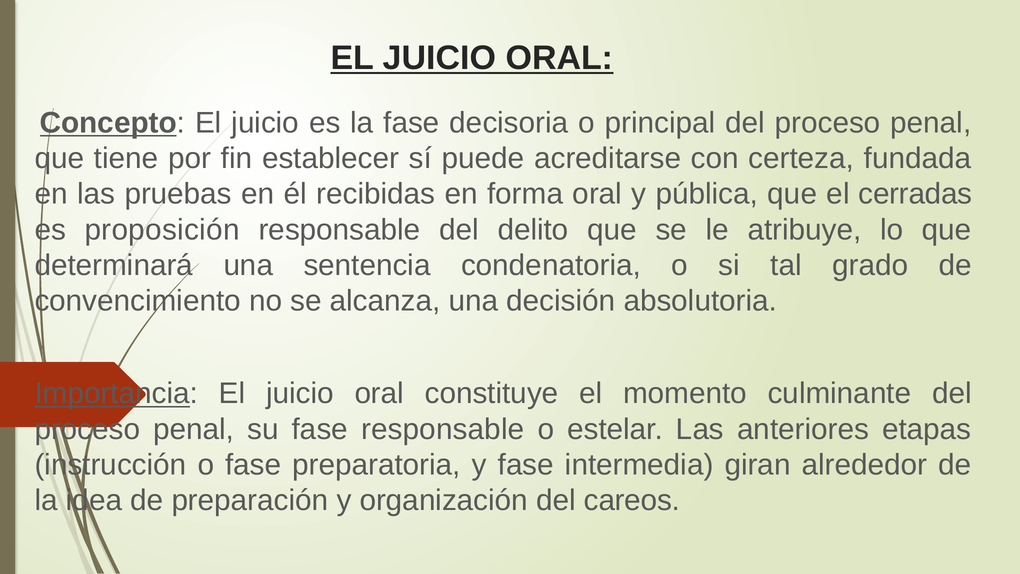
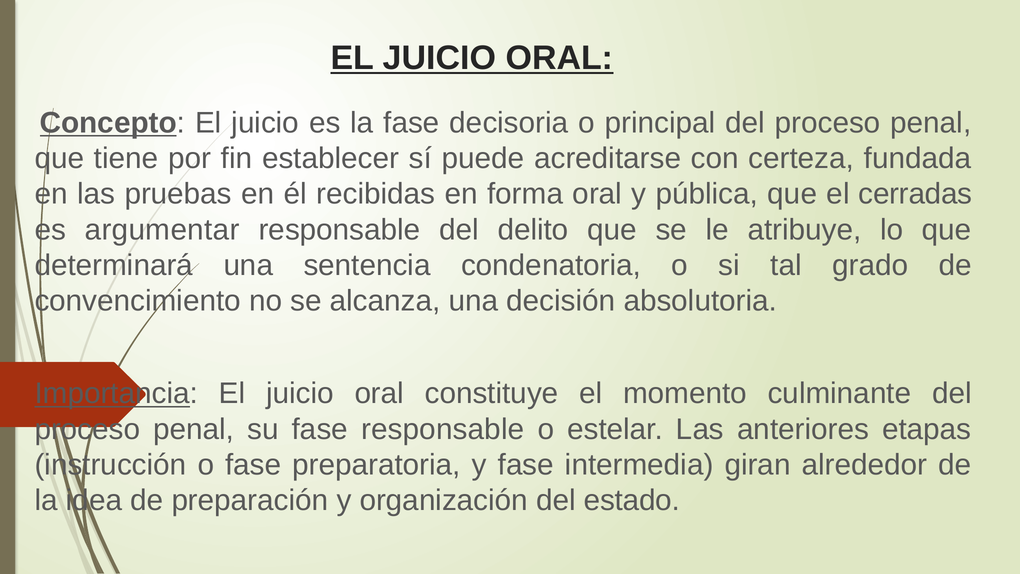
proposición: proposición -> argumentar (162, 230)
careos: careos -> estado (632, 500)
